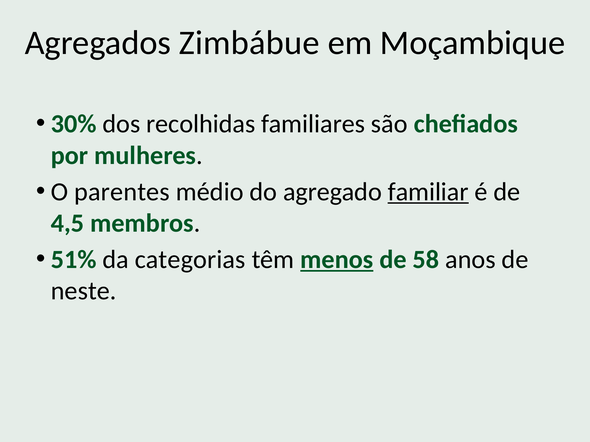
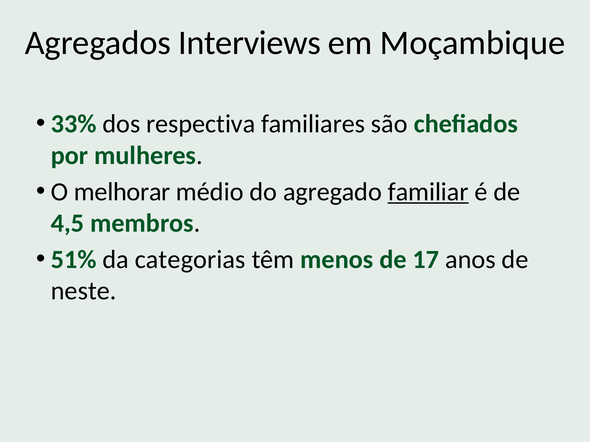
Zimbábue: Zimbábue -> Interviews (250, 43)
30%: 30% -> 33% (74, 124)
recolhidas: recolhidas -> respectiva (201, 124)
parentes: parentes -> melhorar (122, 192)
menos underline: present -> none (337, 260)
58: 58 -> 17 (426, 260)
